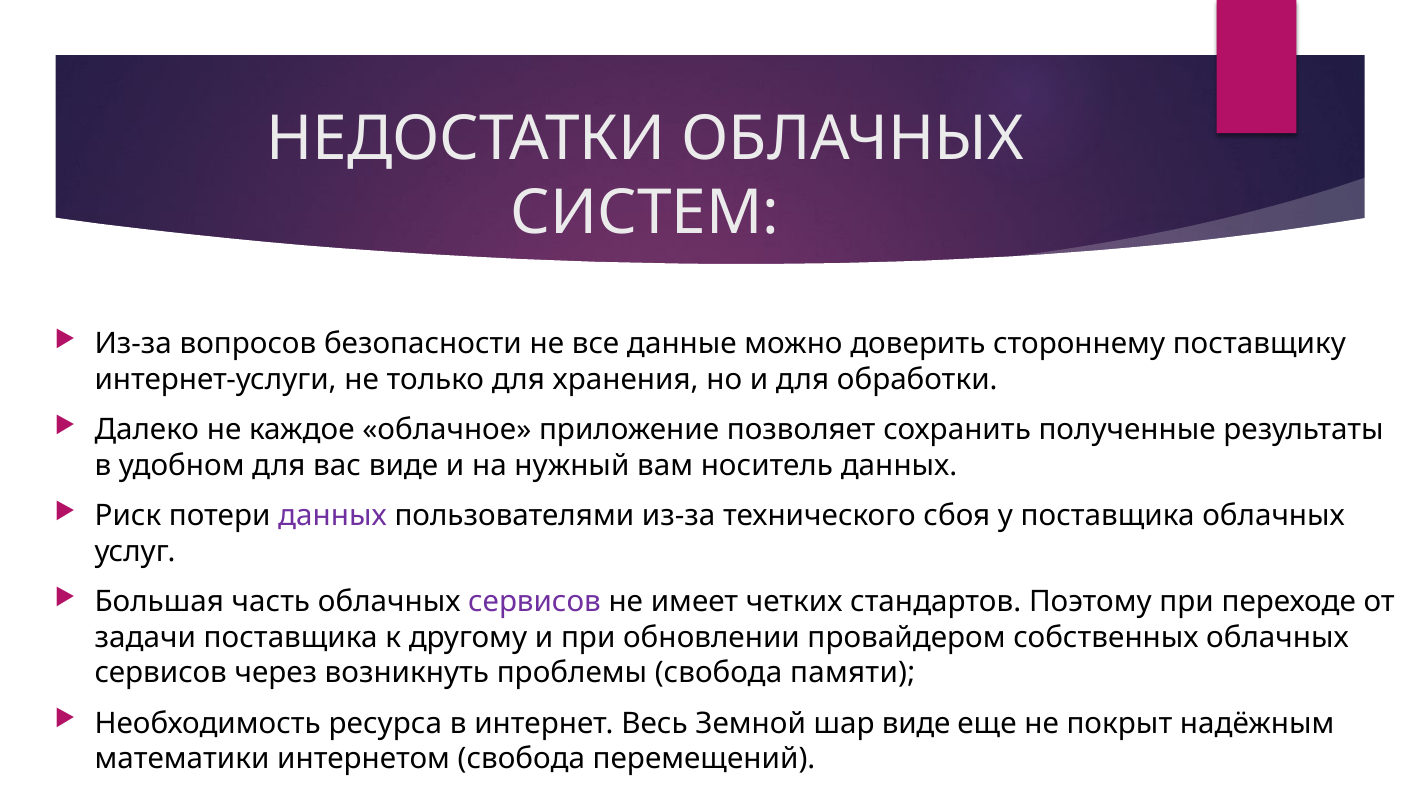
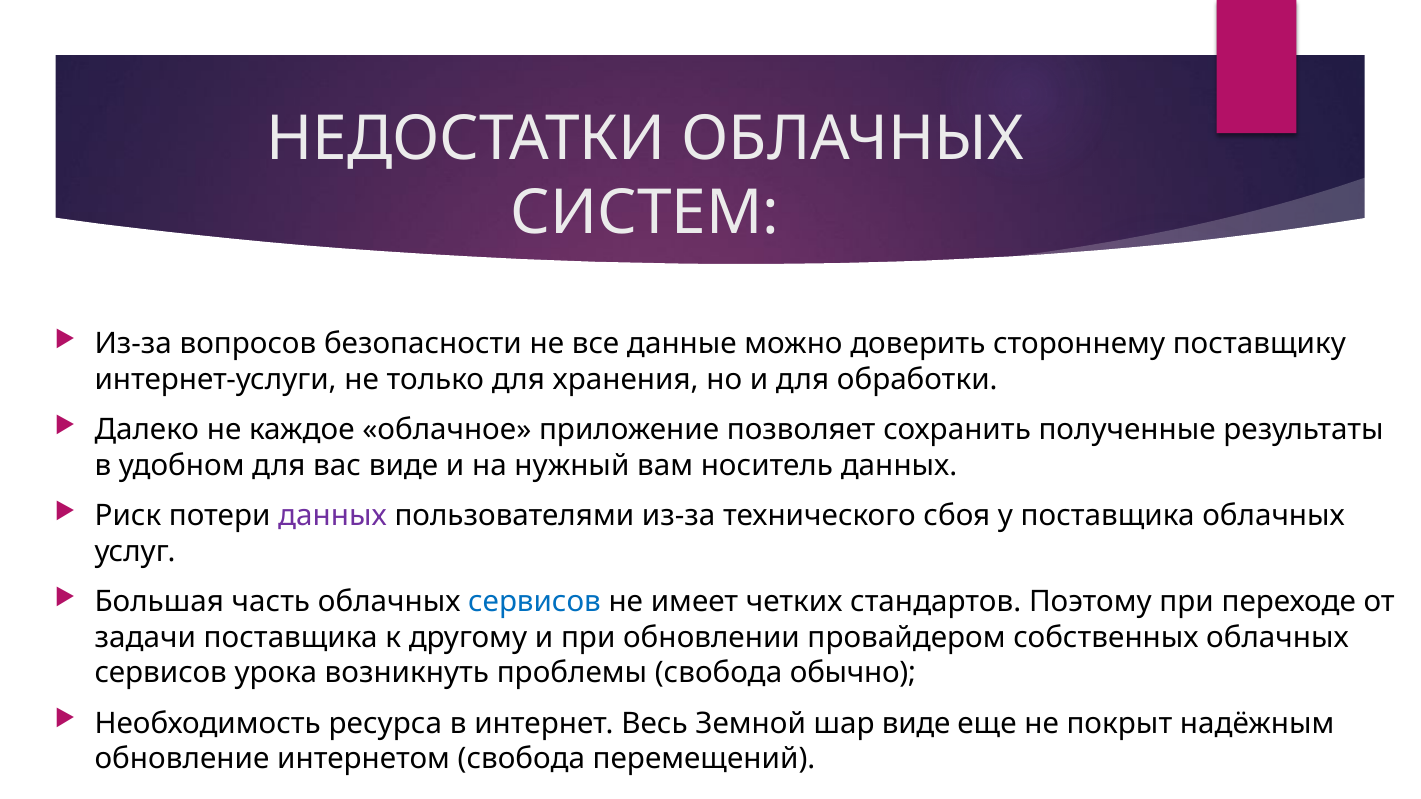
сервисов colour: purple -> blue (534, 602)
через: через -> урока (276, 673)
памяти: памяти -> обычно (853, 673)
математики: математики -> обновление (182, 759)
